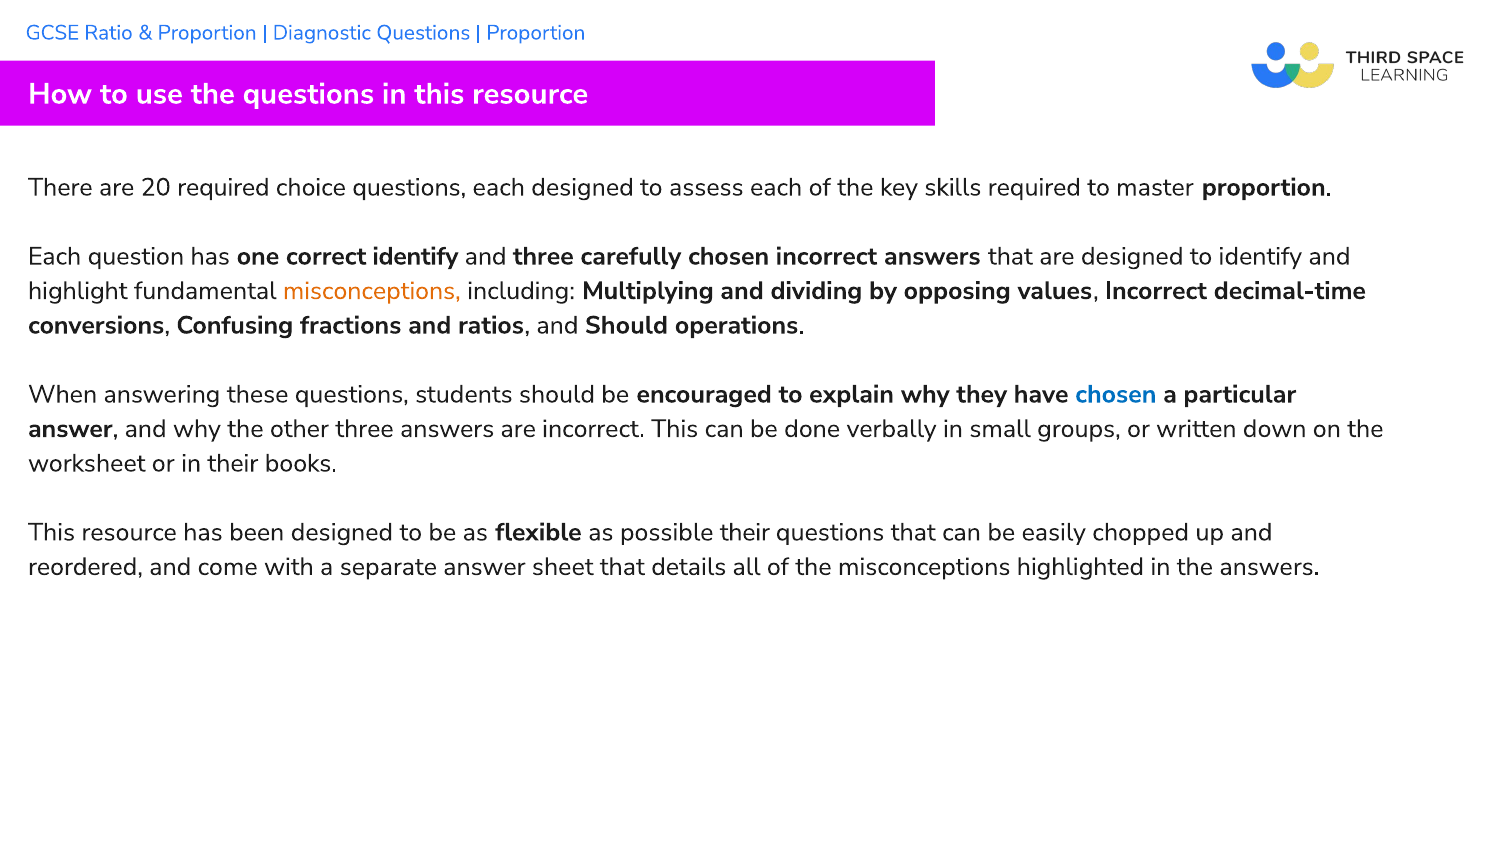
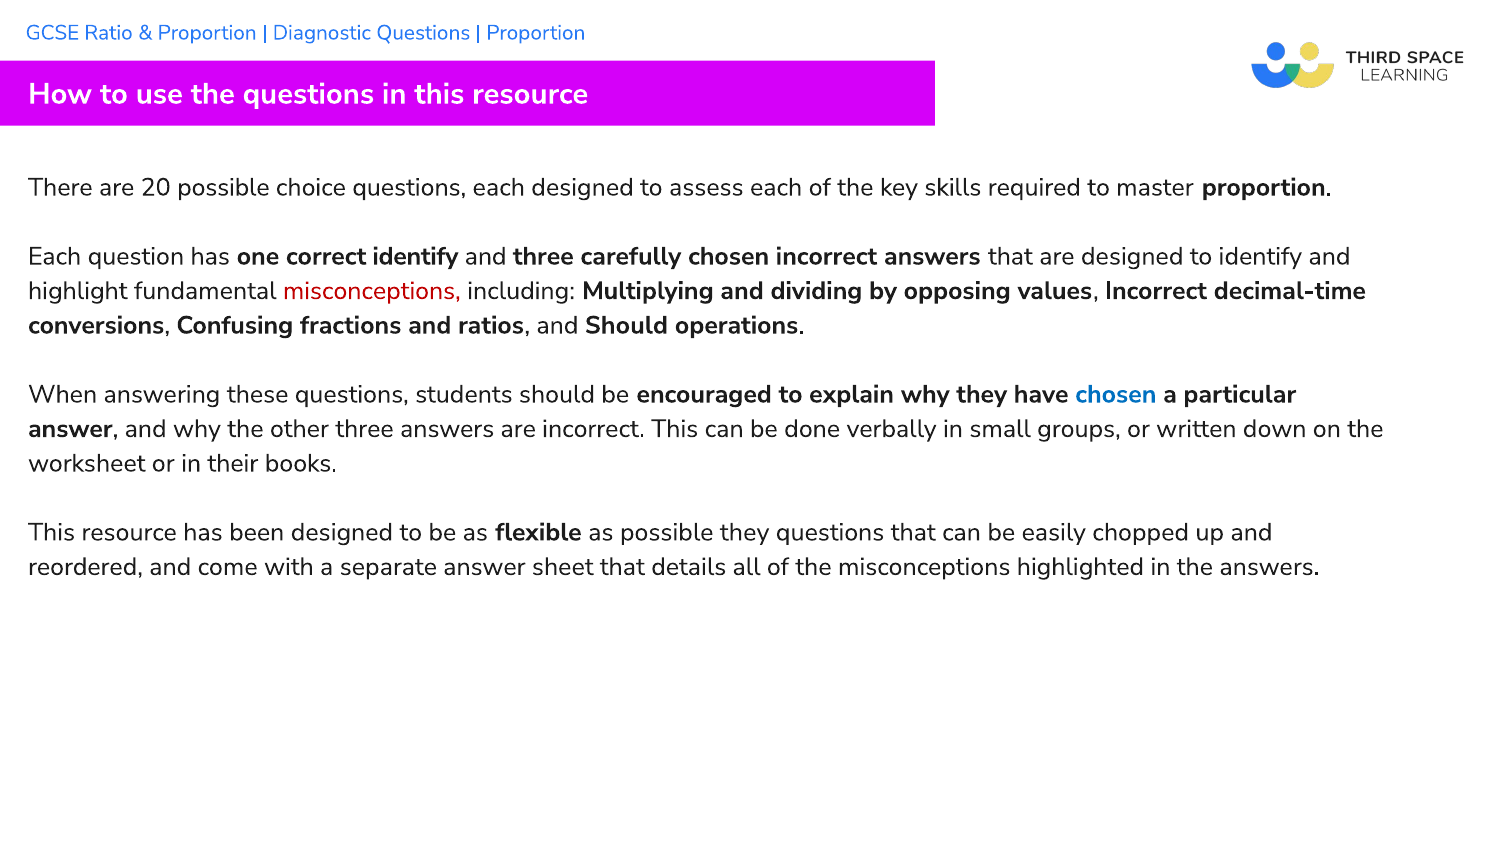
20 required: required -> possible (223, 187)
misconceptions colour: orange -> red (372, 291)
possible their: their -> they (745, 532)
